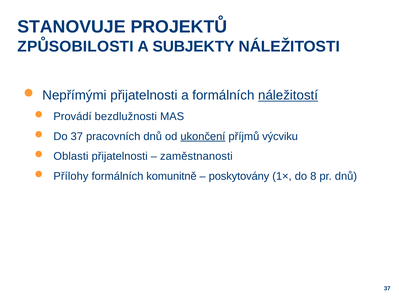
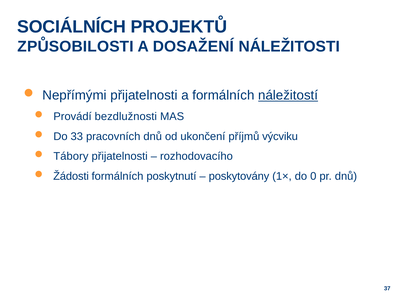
STANOVUJE: STANOVUJE -> SOCIÁLNÍCH (72, 27)
SUBJEKTY: SUBJEKTY -> DOSAŽENÍ (193, 47)
Do 37: 37 -> 33 (77, 137)
ukončení underline: present -> none (203, 137)
Oblasti: Oblasti -> Tábory (71, 156)
zaměstnanosti: zaměstnanosti -> rozhodovacího (196, 156)
Přílohy: Přílohy -> Žádosti (71, 176)
komunitně: komunitně -> poskytnutí (171, 176)
8: 8 -> 0 (313, 176)
